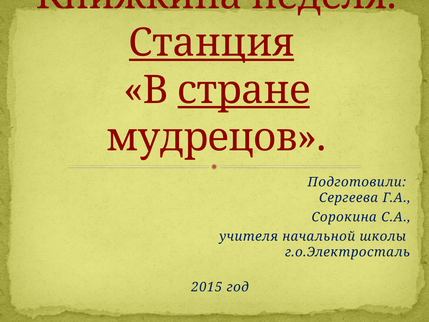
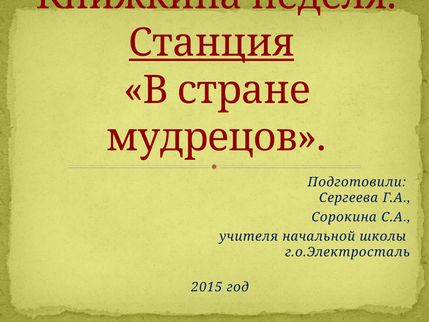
стране underline: present -> none (244, 90)
